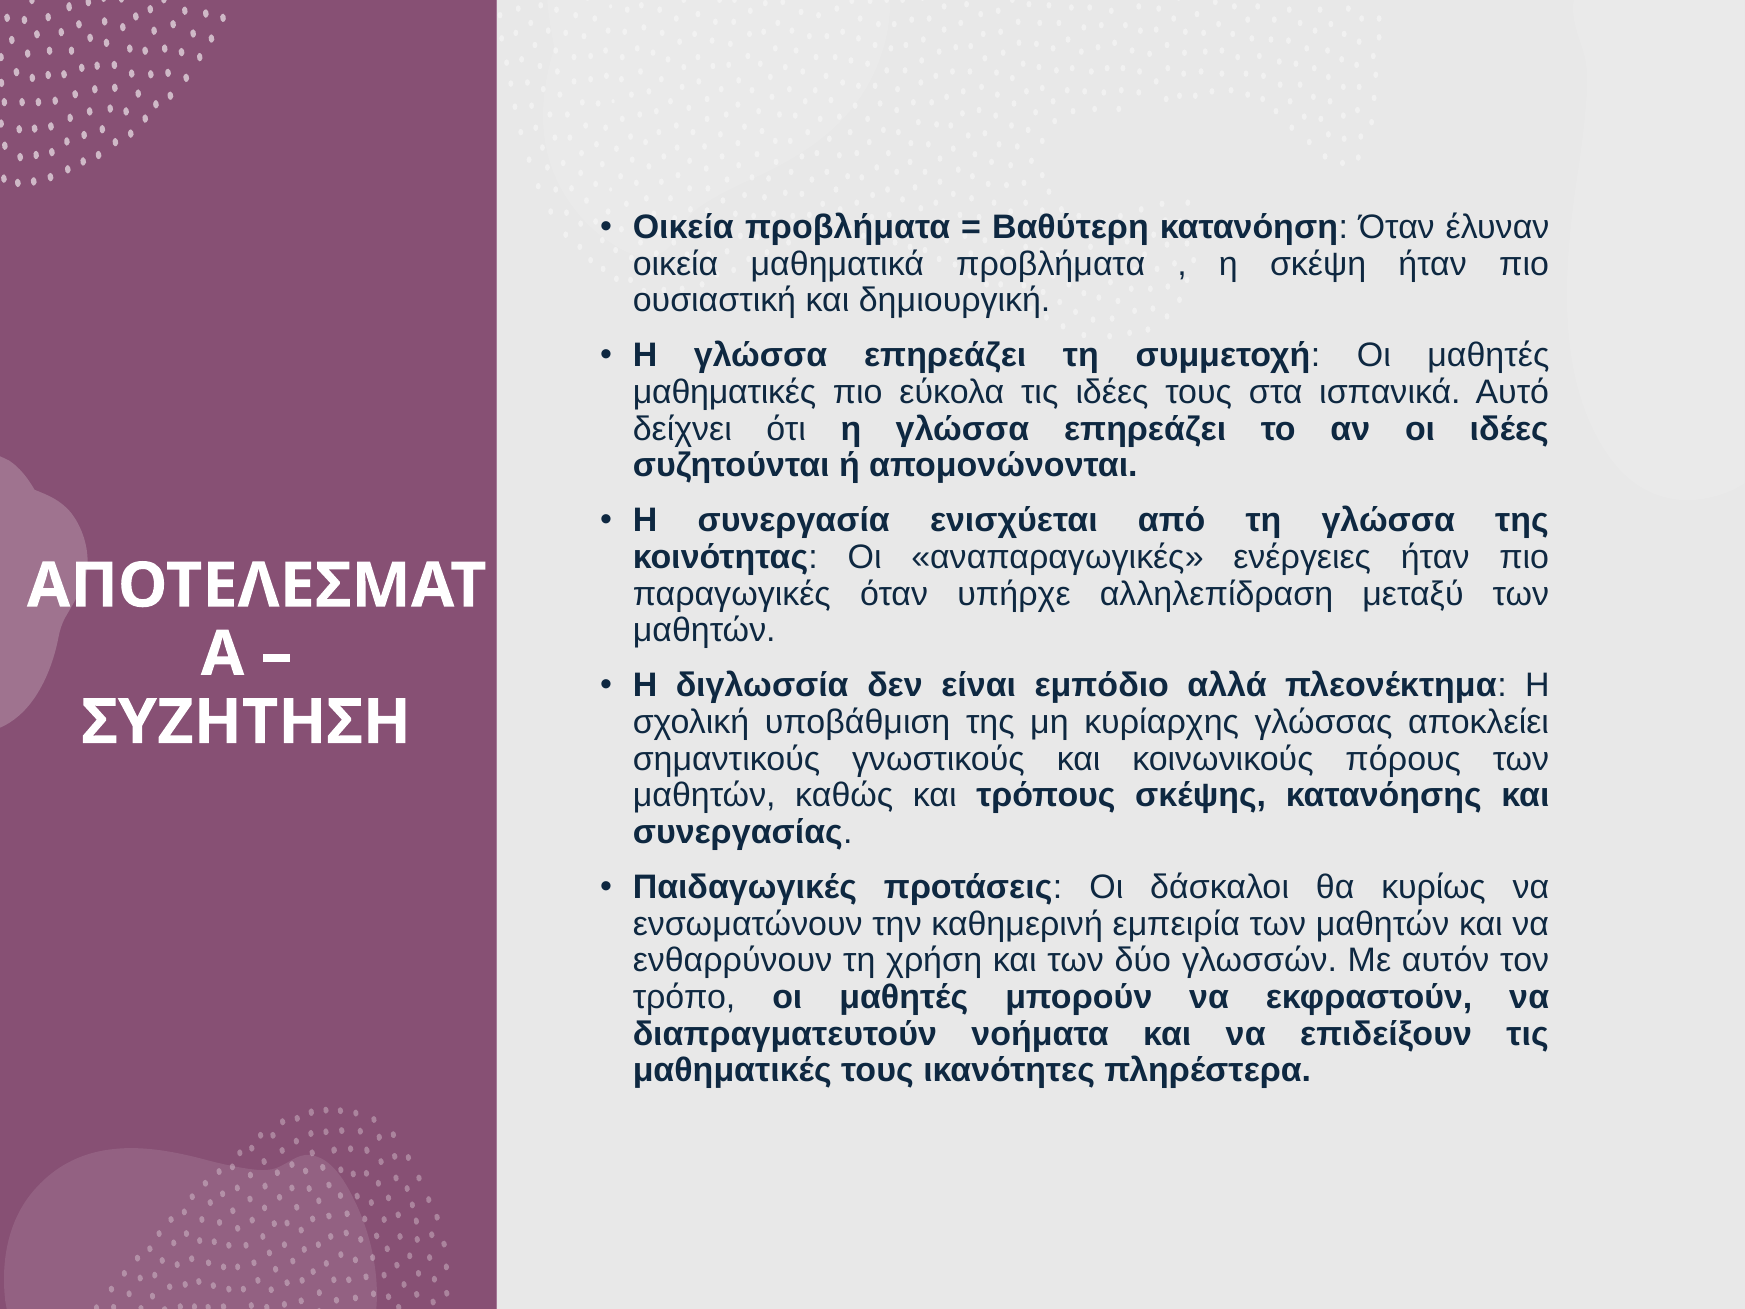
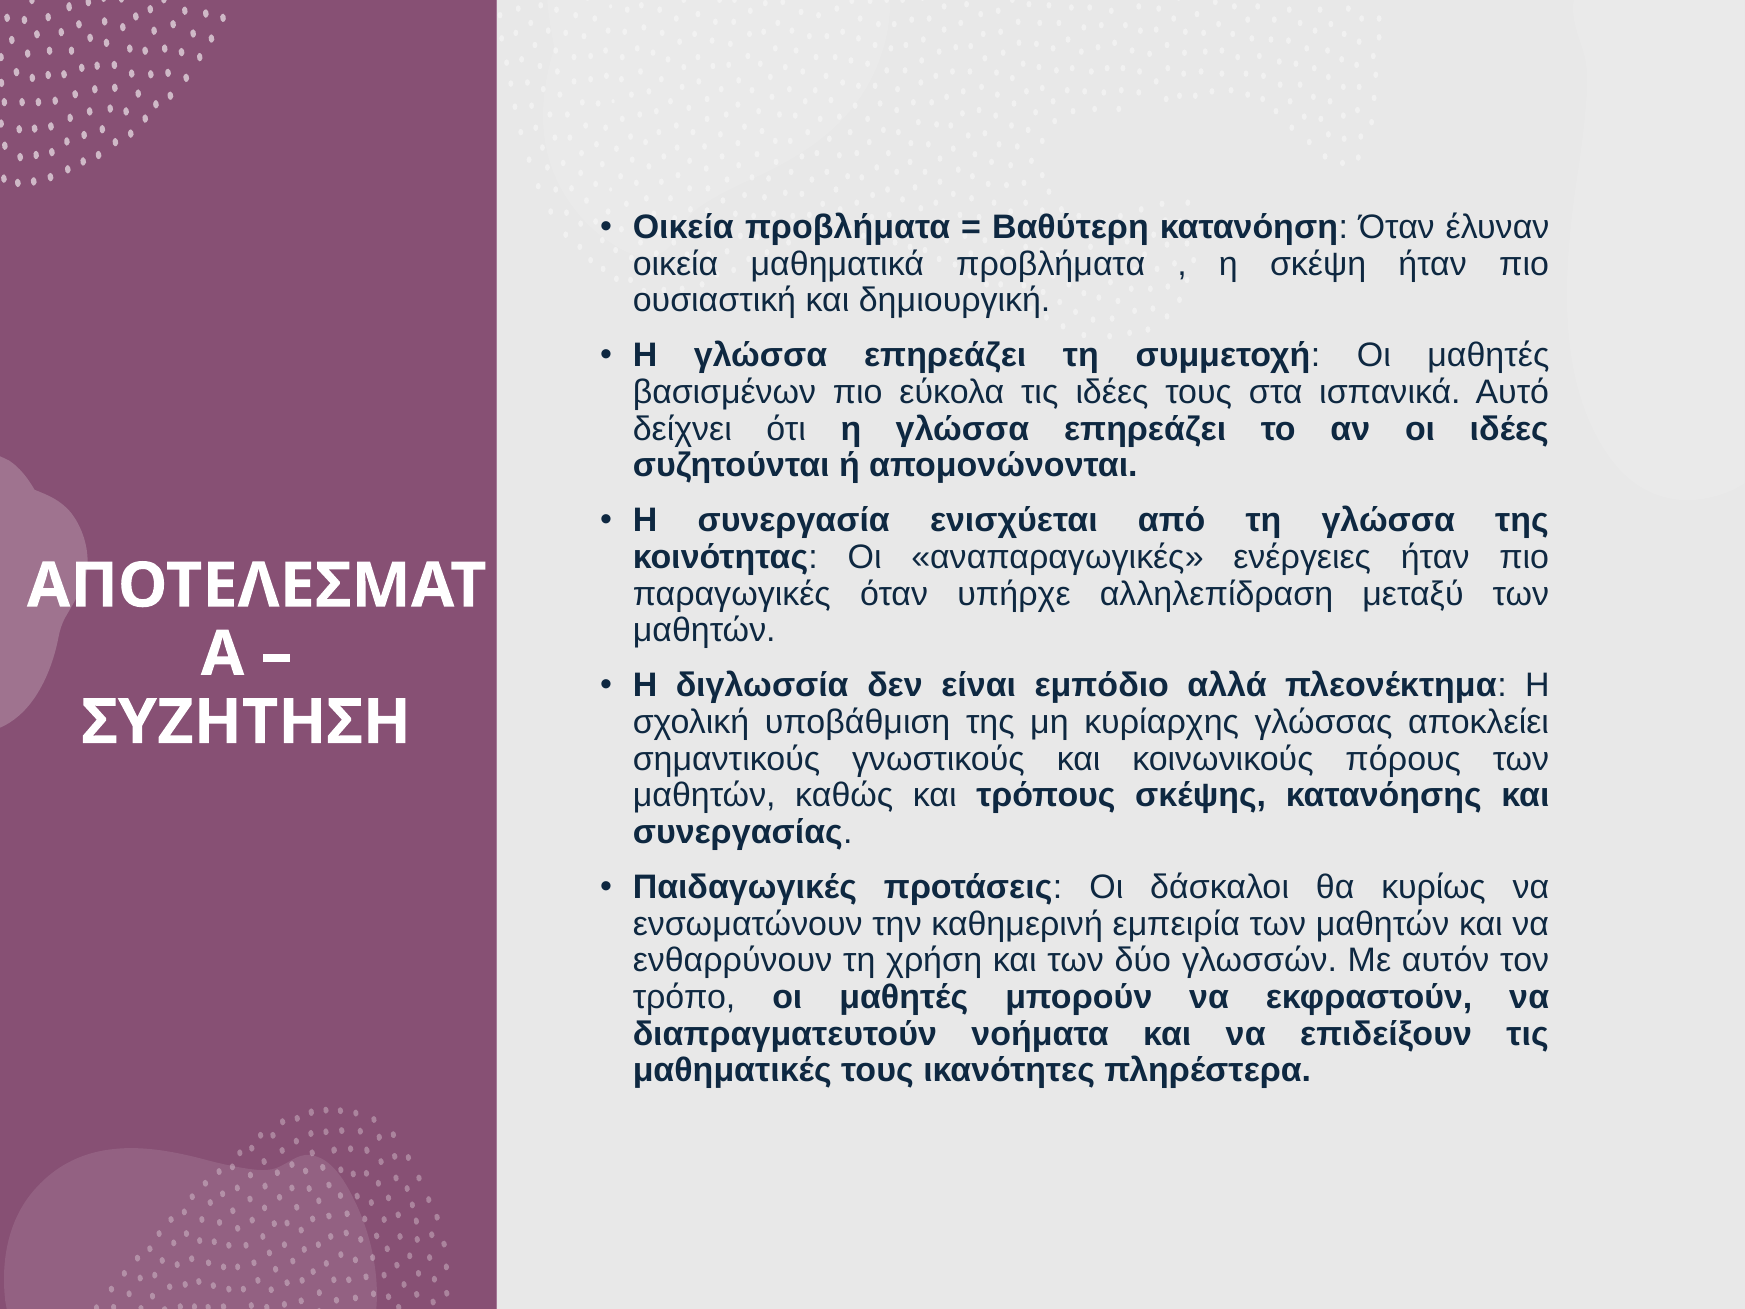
μαθηματικές: μαθηματικές -> βασισμένων (724, 392)
